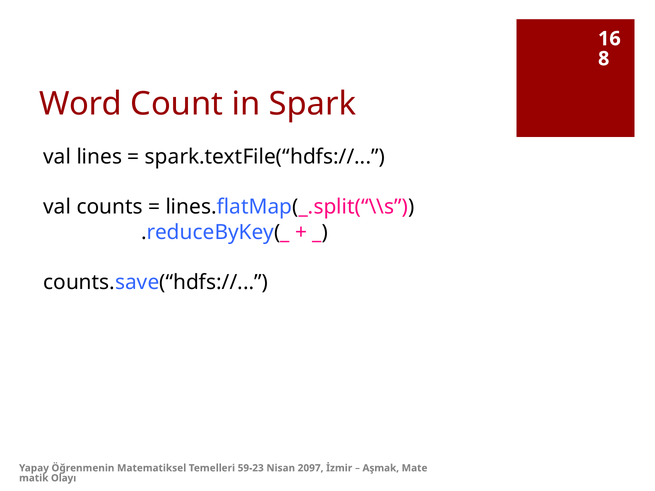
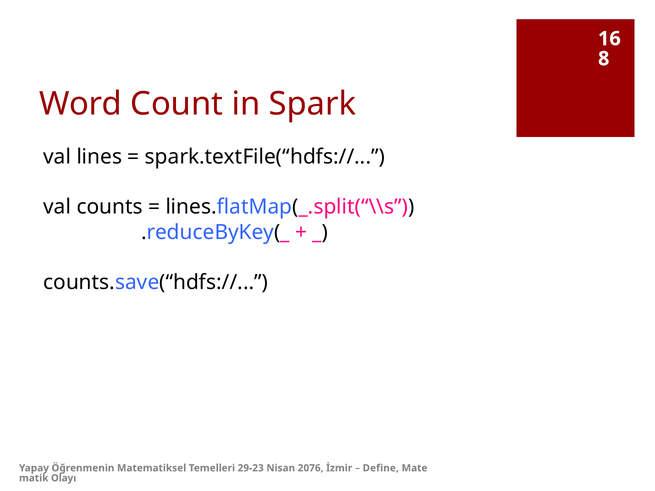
59-23: 59-23 -> 29-23 (251, 468)
2097: 2097 -> 2076 (311, 468)
Aşmak: Aşmak -> Define (381, 468)
